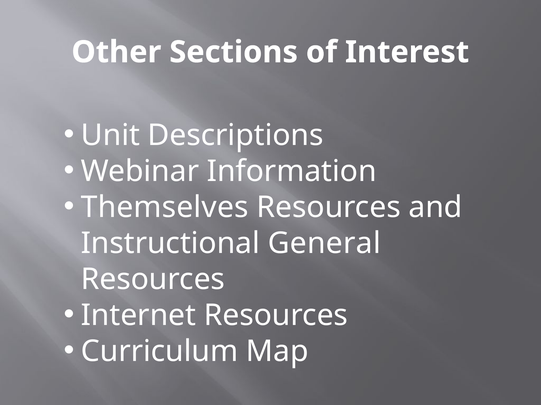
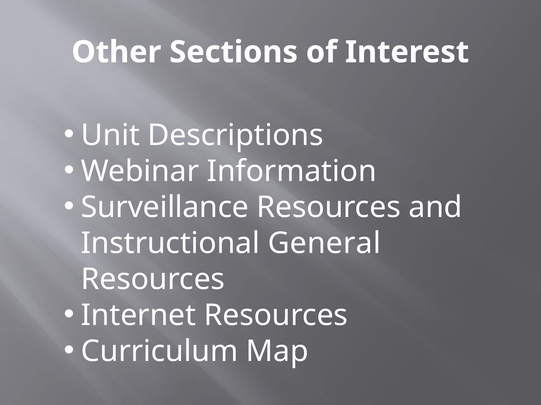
Themselves: Themselves -> Surveillance (165, 208)
